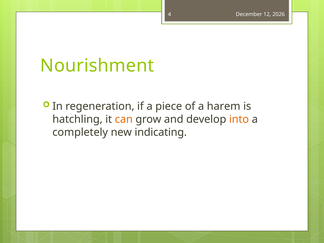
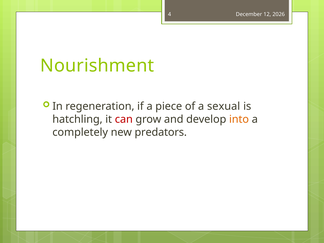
harem: harem -> sexual (224, 106)
can colour: orange -> red (124, 119)
indicating: indicating -> predators (161, 132)
